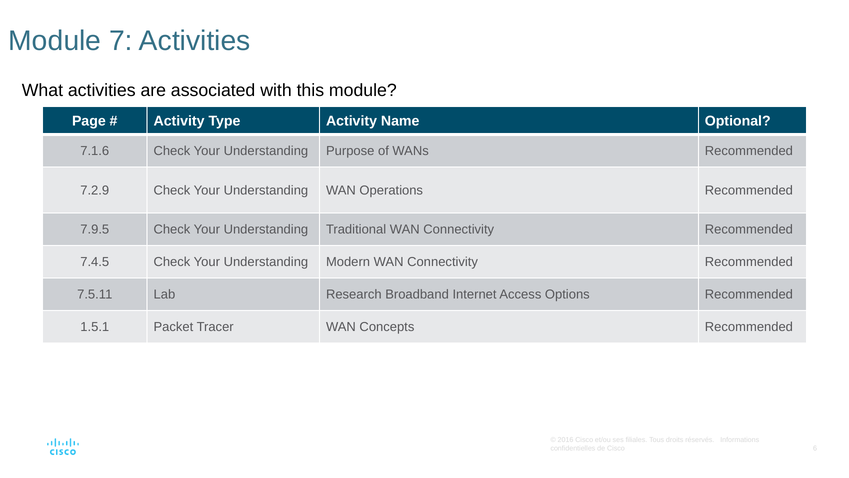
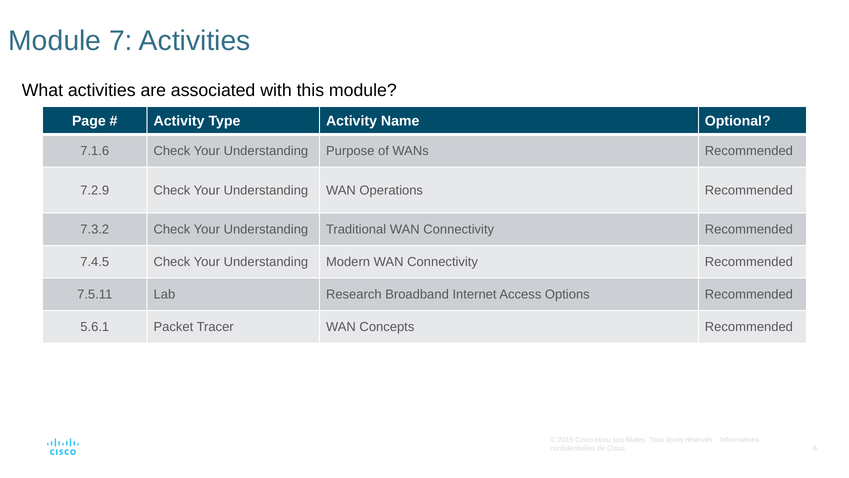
7.9.5: 7.9.5 -> 7.3.2 (95, 229)
1.5.1: 1.5.1 -> 5.6.1 (95, 327)
